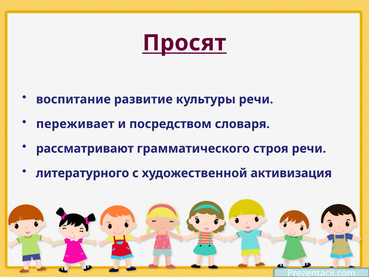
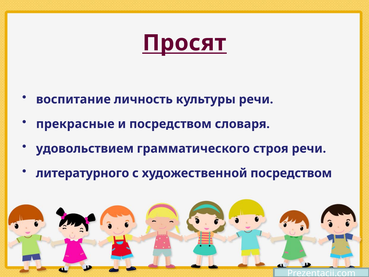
развитие: развитие -> личность (143, 99)
переживает: переживает -> прекрасные (75, 124)
рассматривают: рассматривают -> удовольствием (85, 148)
художественной активизация: активизация -> посредством (291, 173)
